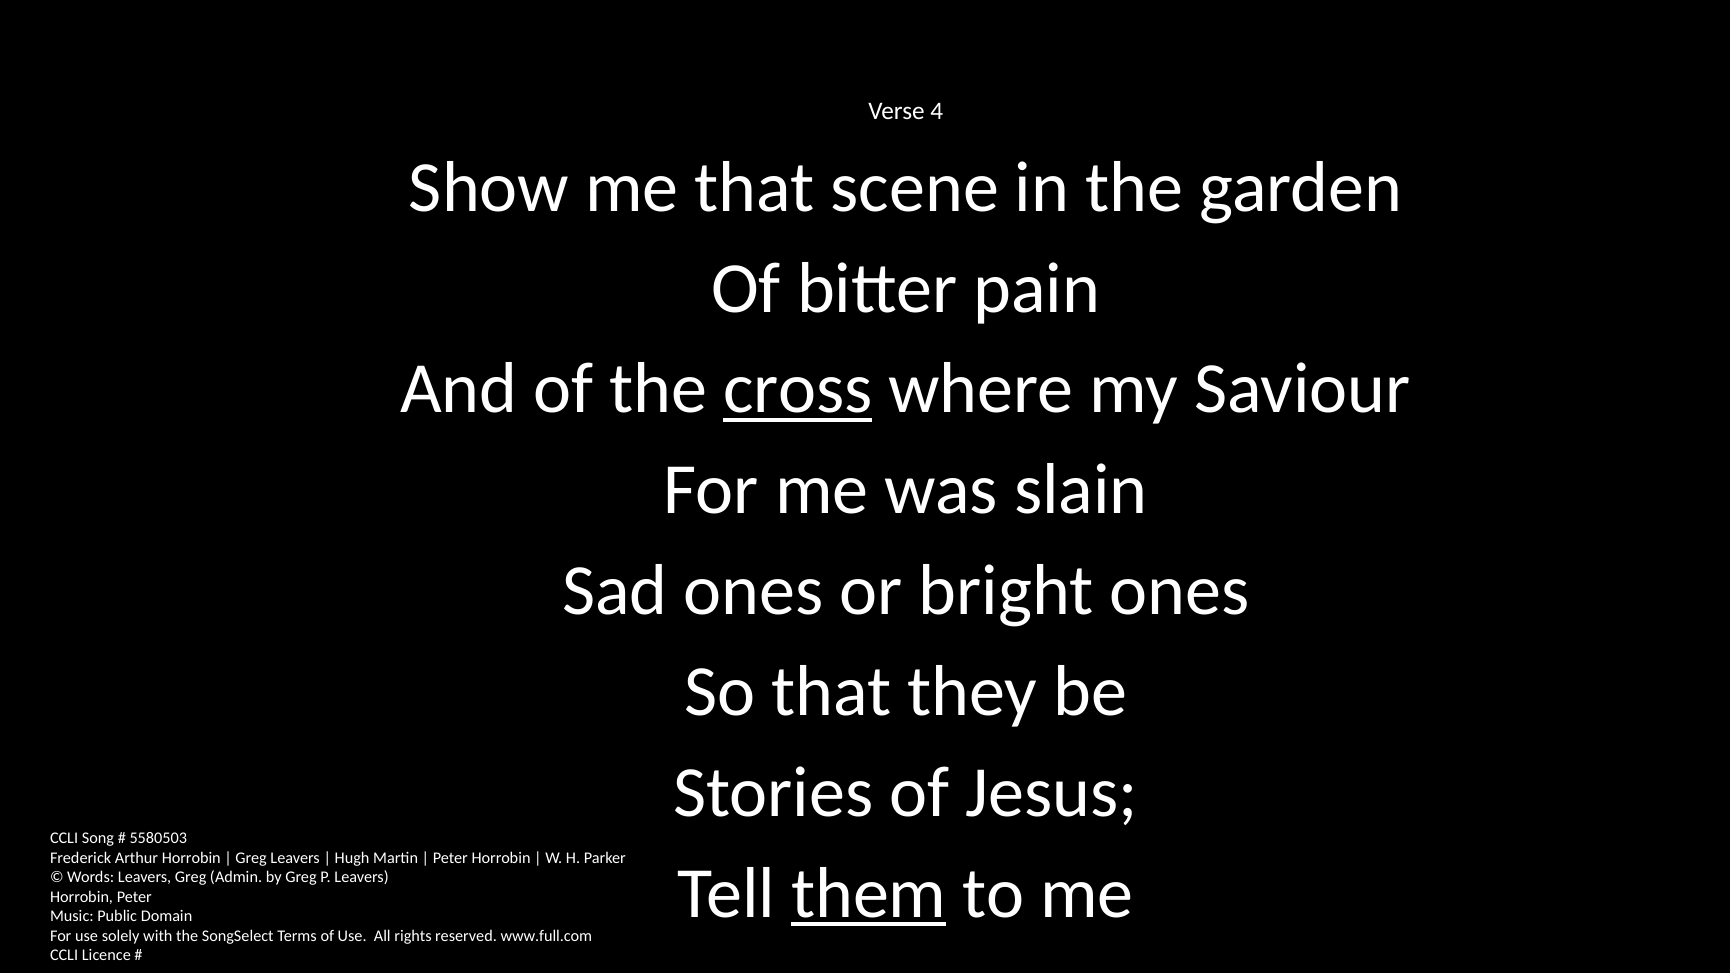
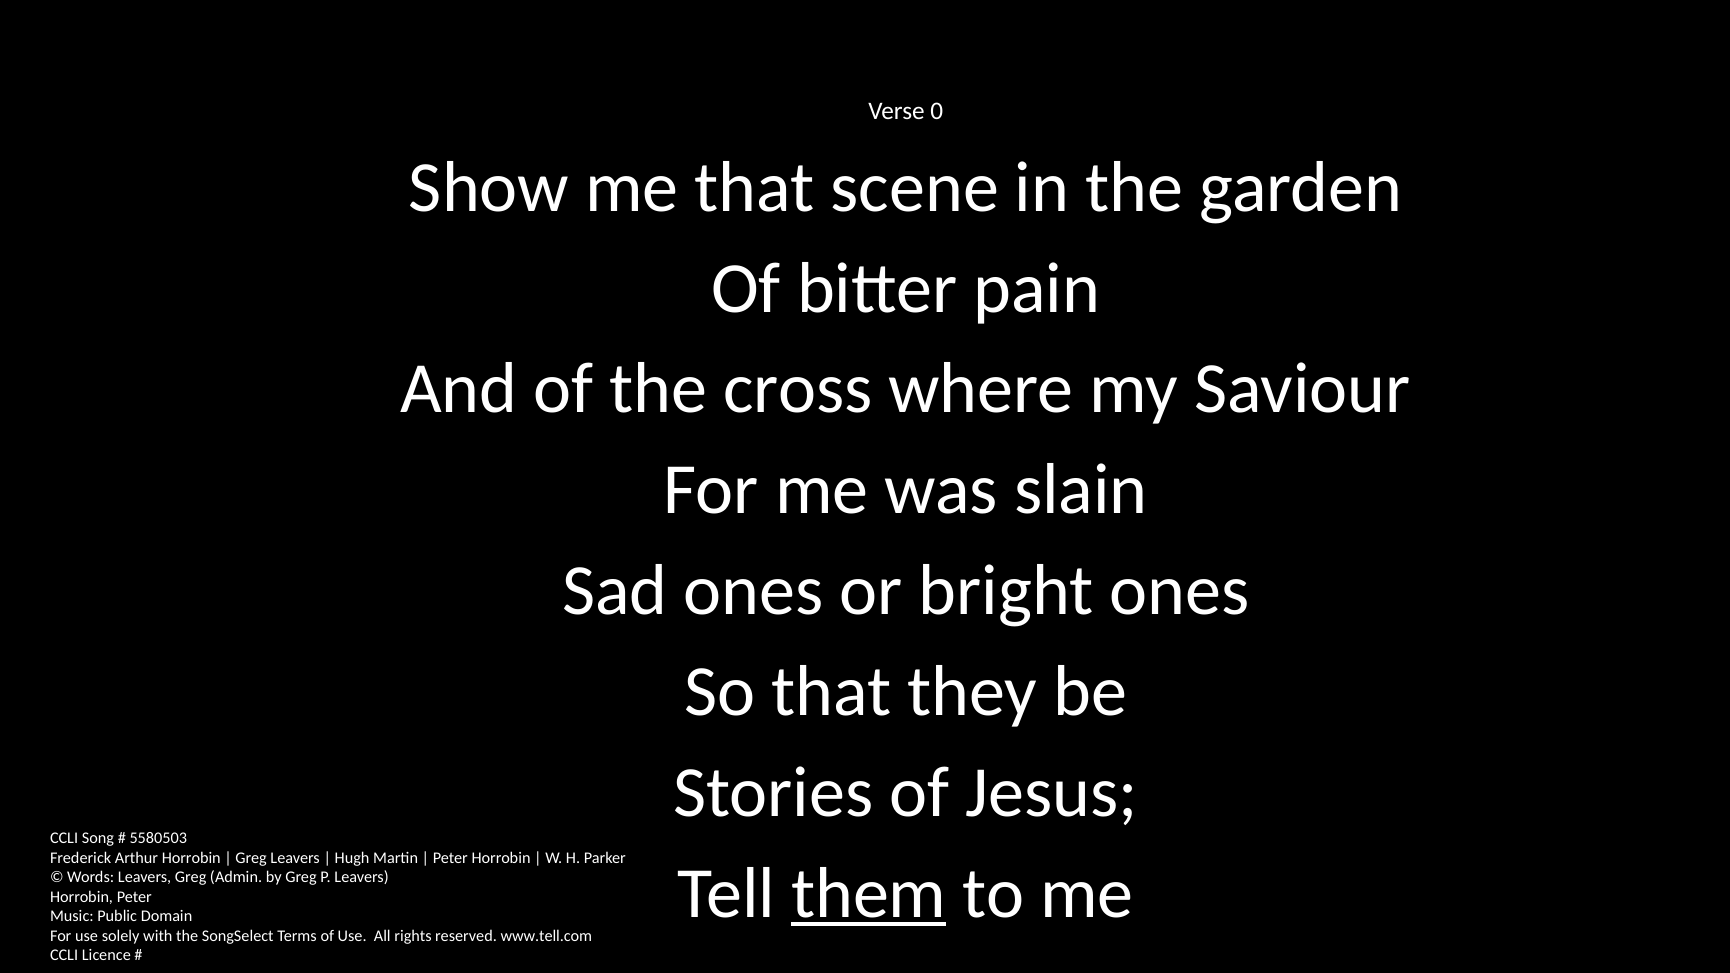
4: 4 -> 0 (937, 112)
cross underline: present -> none (798, 389)
www.full.com: www.full.com -> www.tell.com (546, 936)
